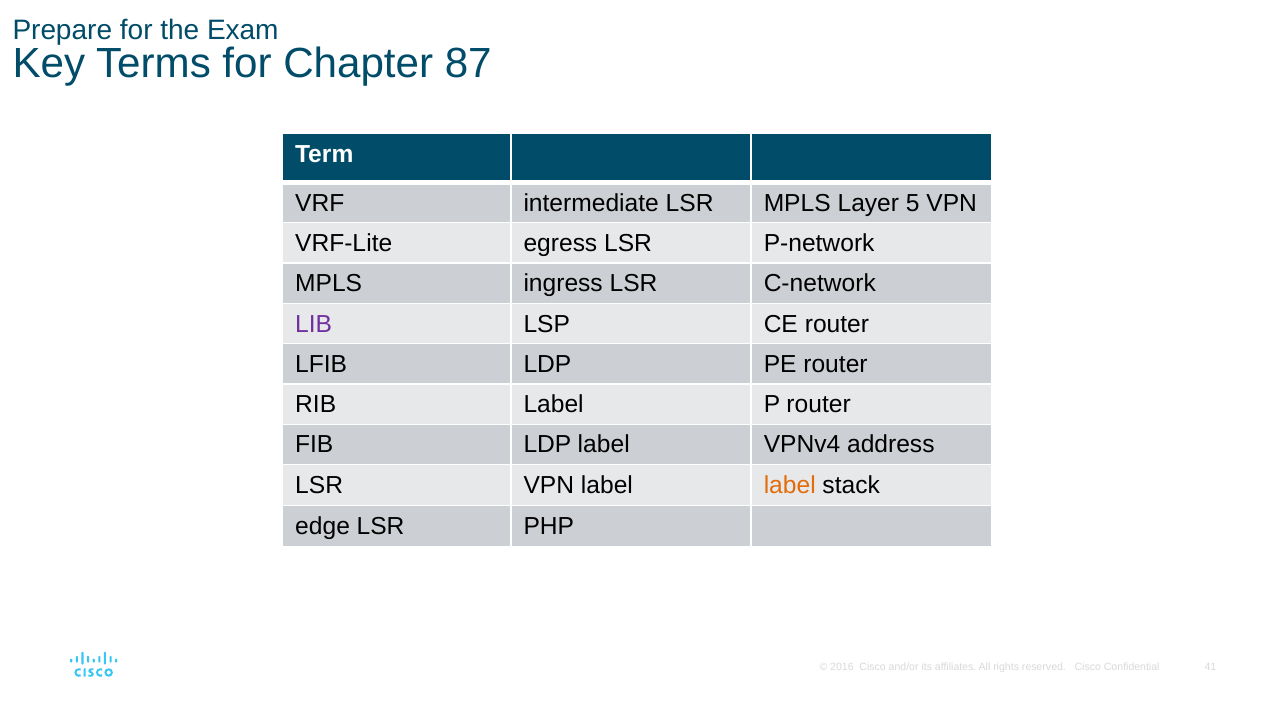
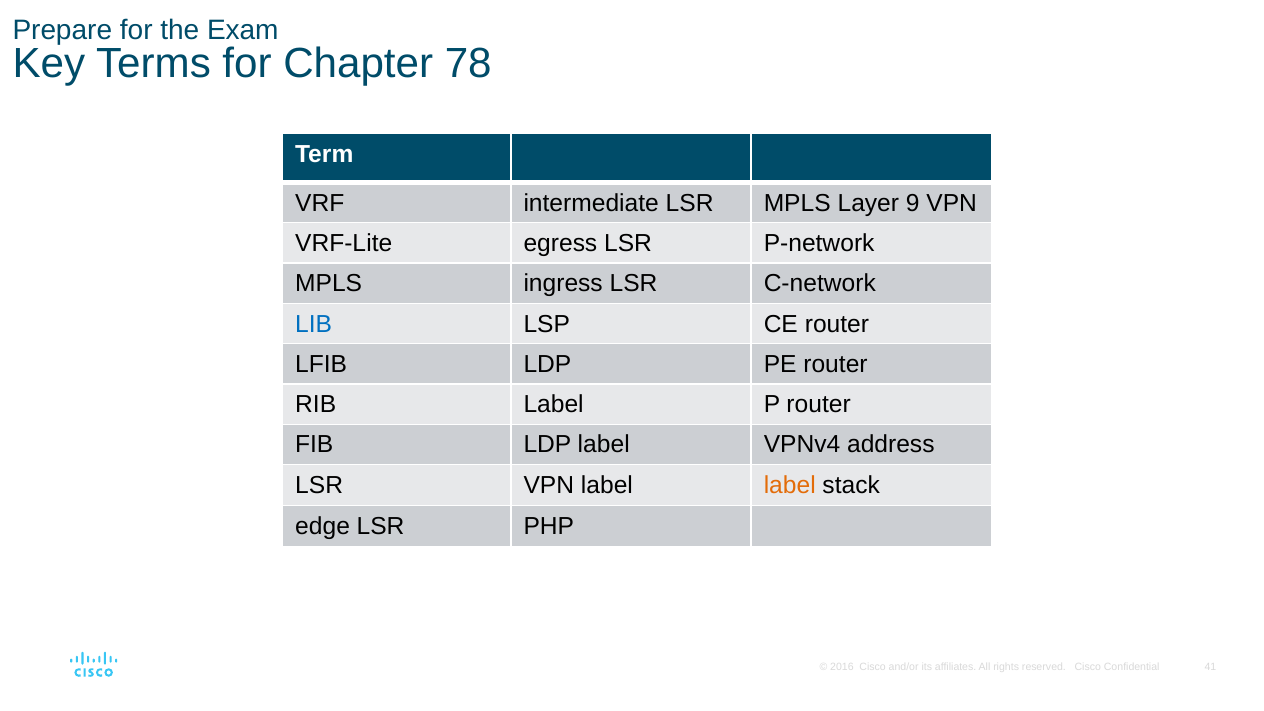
87: 87 -> 78 (468, 63)
5: 5 -> 9 (913, 203)
LIB colour: purple -> blue (314, 324)
